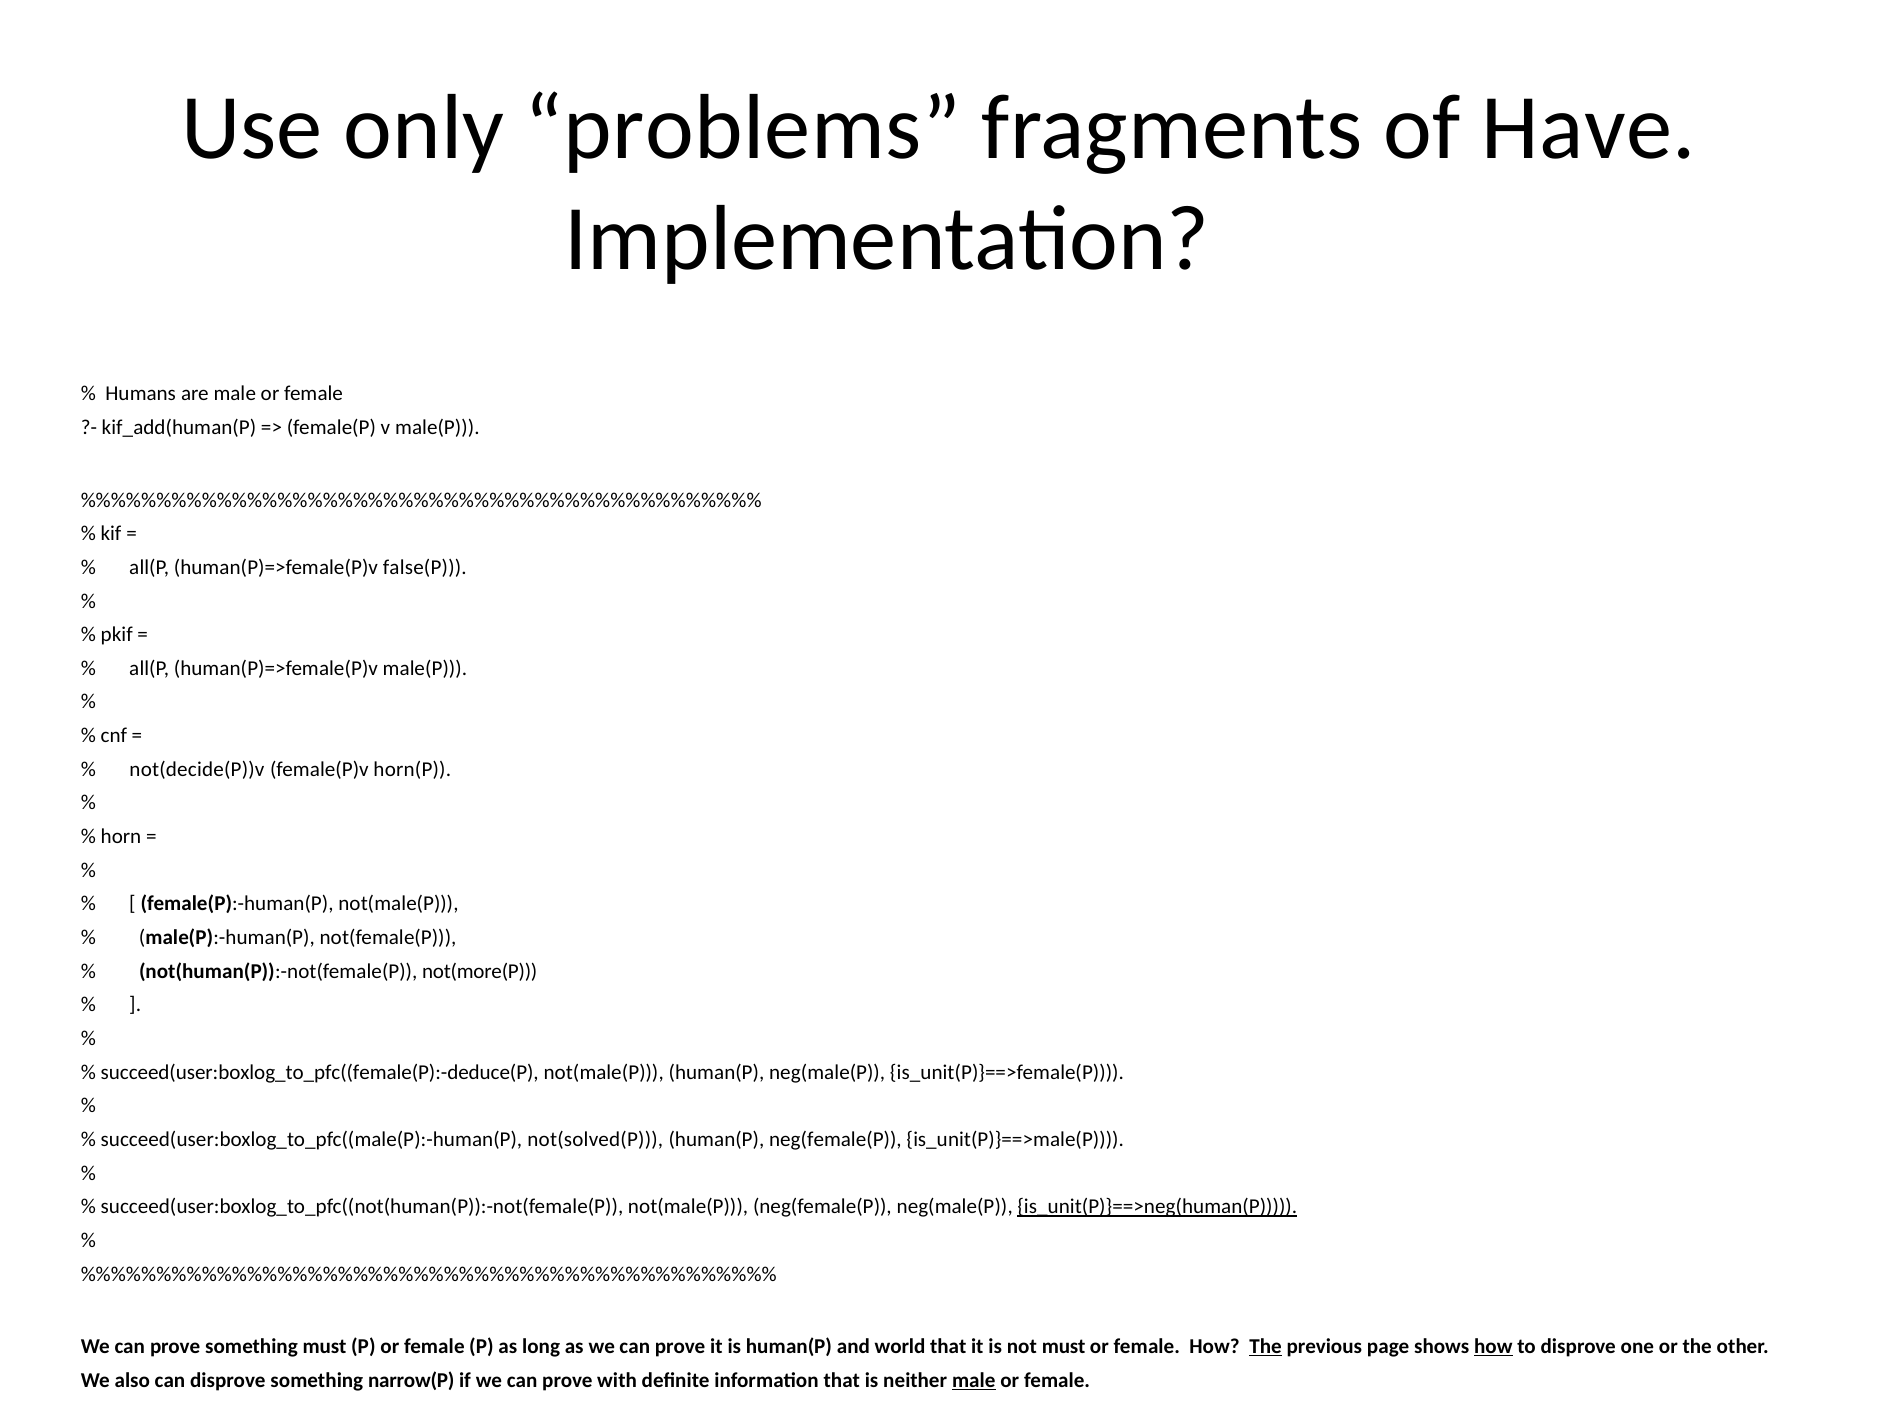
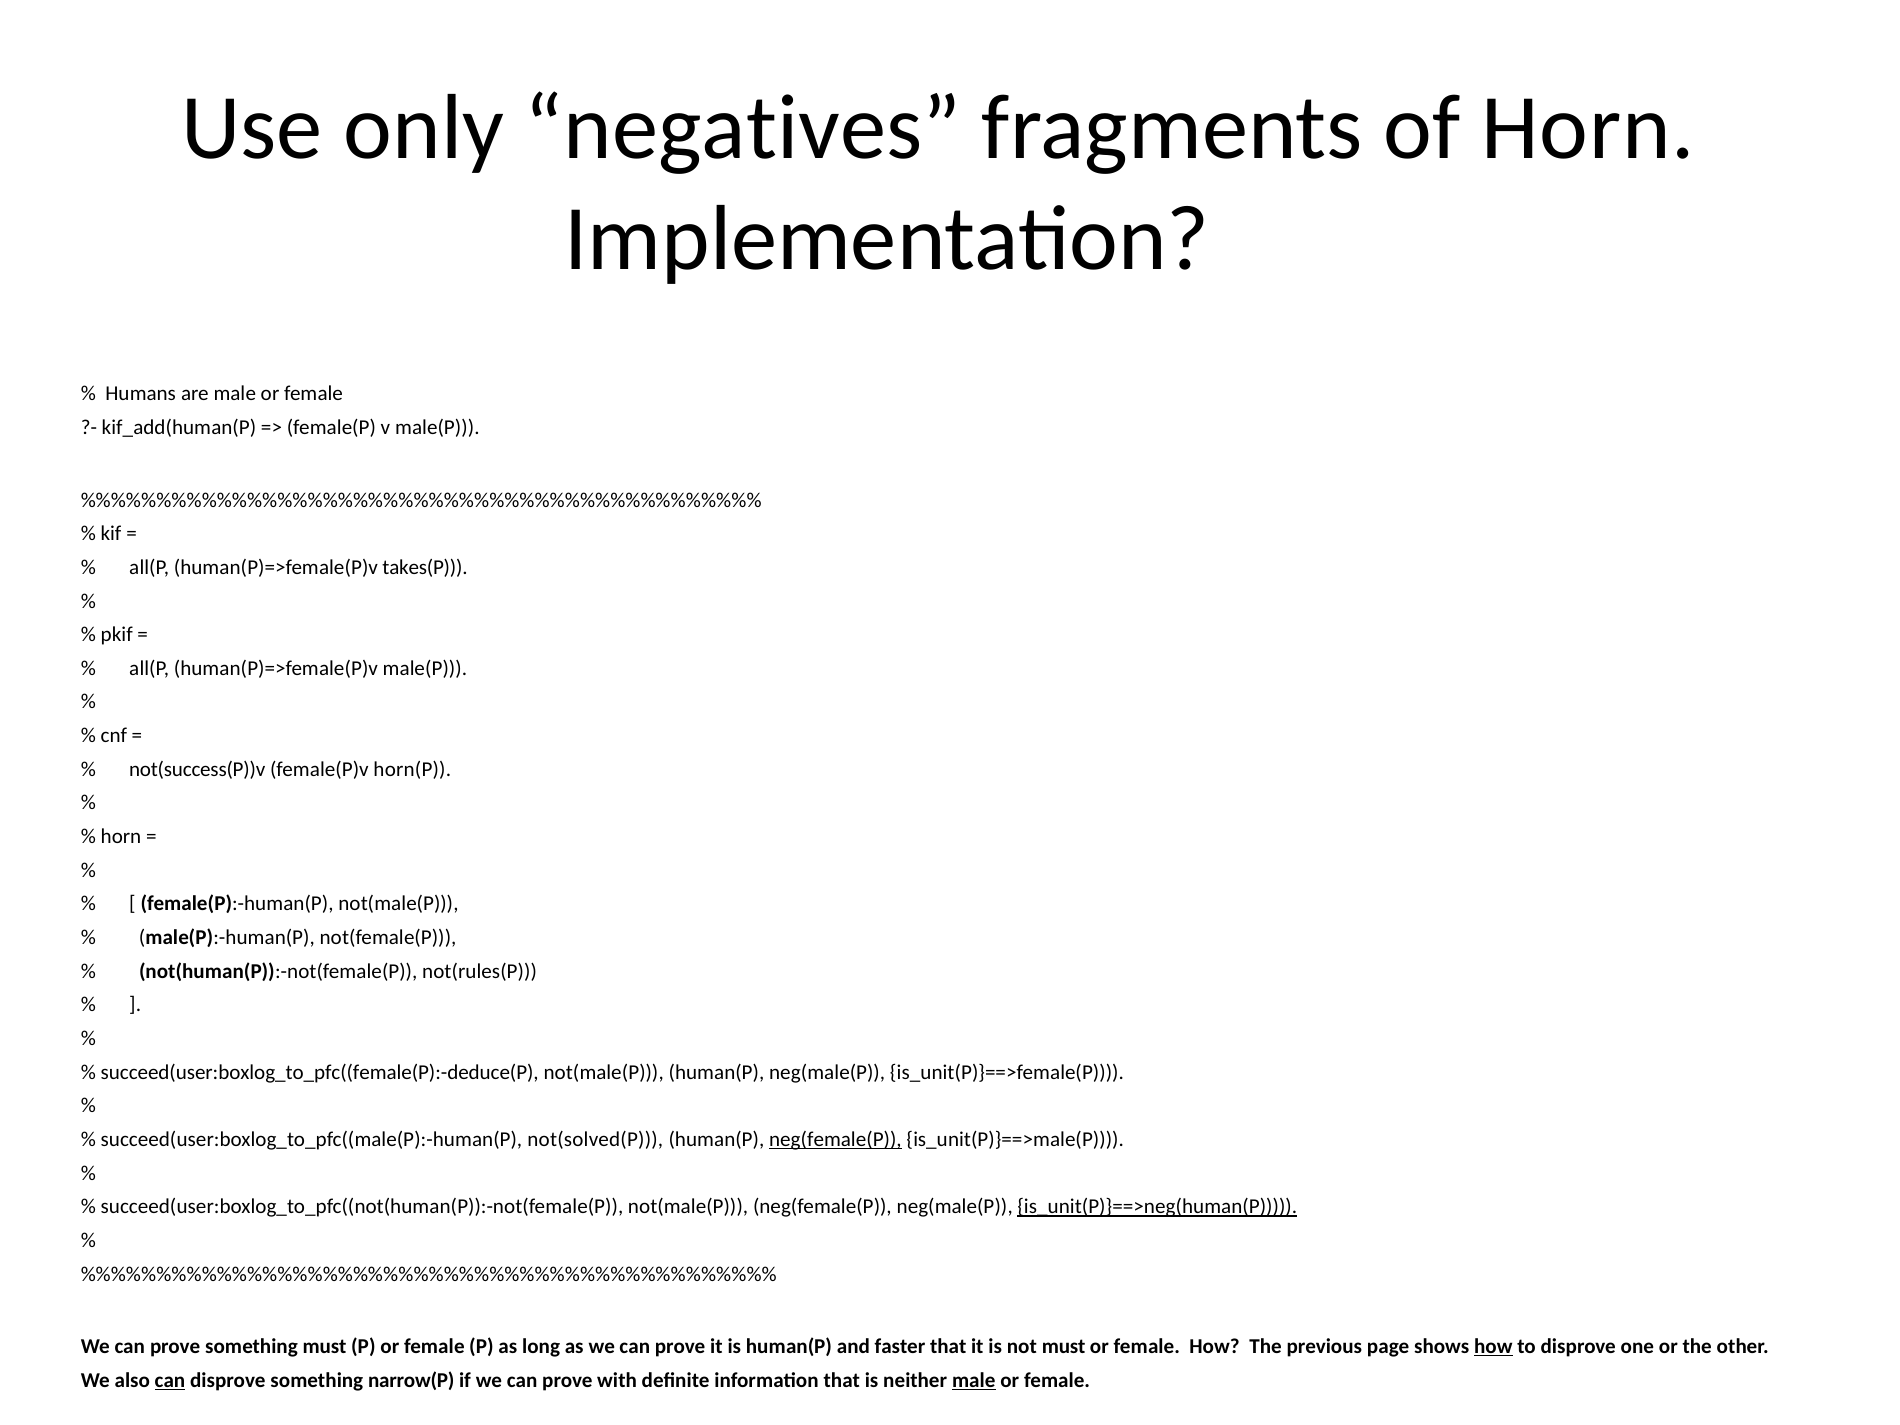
problems: problems -> negatives (743, 128)
of Have: Have -> Horn (1588, 128)
false(P: false(P -> takes(P (425, 567)
not(decide(P))v: not(decide(P))v -> not(success(P))v (197, 769)
not(more(P: not(more(P -> not(rules(P (480, 971)
neg(female(P underline: none -> present (835, 1140)
world: world -> faster (900, 1347)
The underline: present -> none (1266, 1347)
can underline: none -> present (170, 1380)
